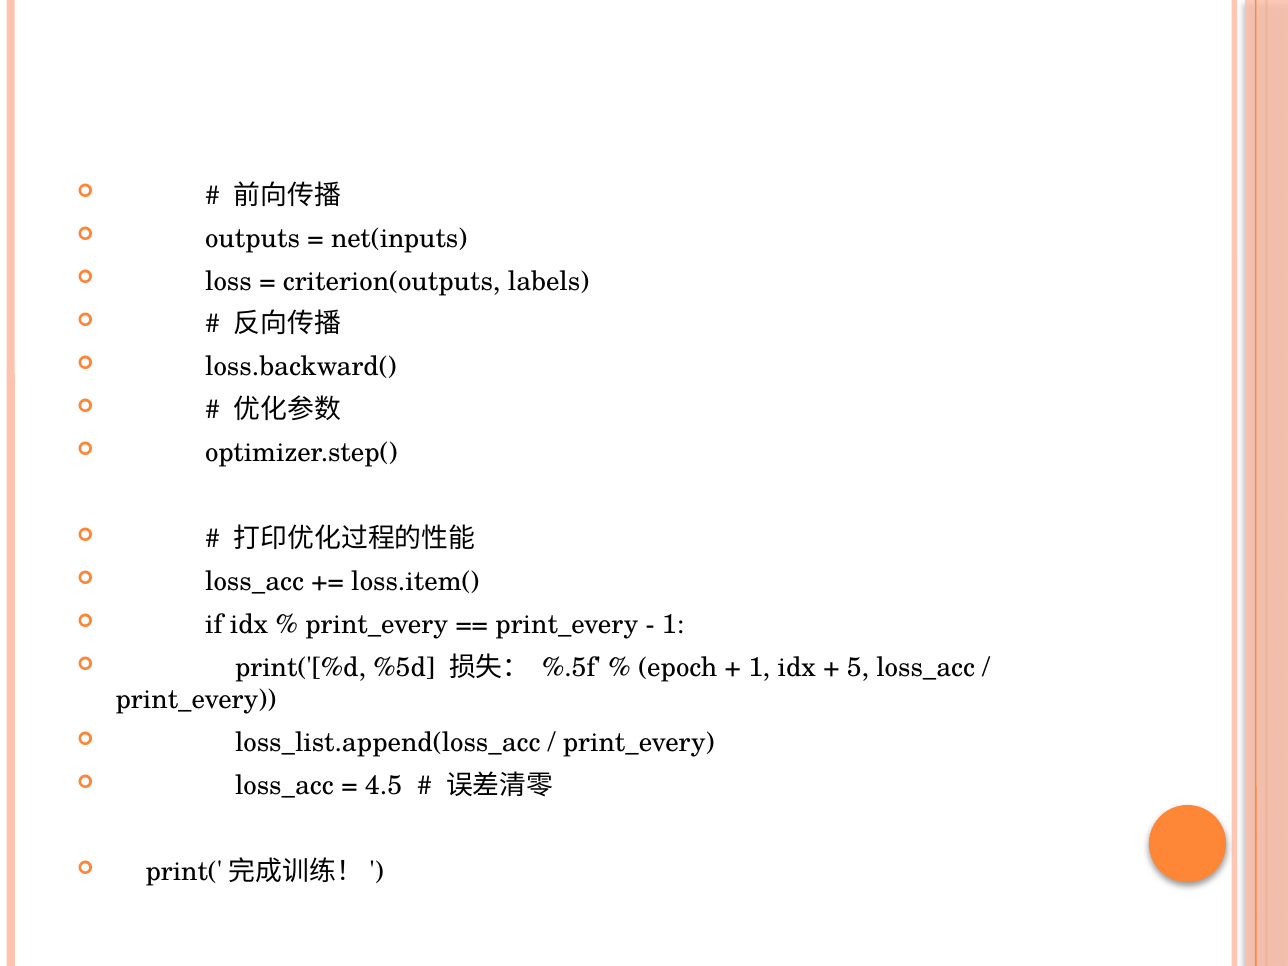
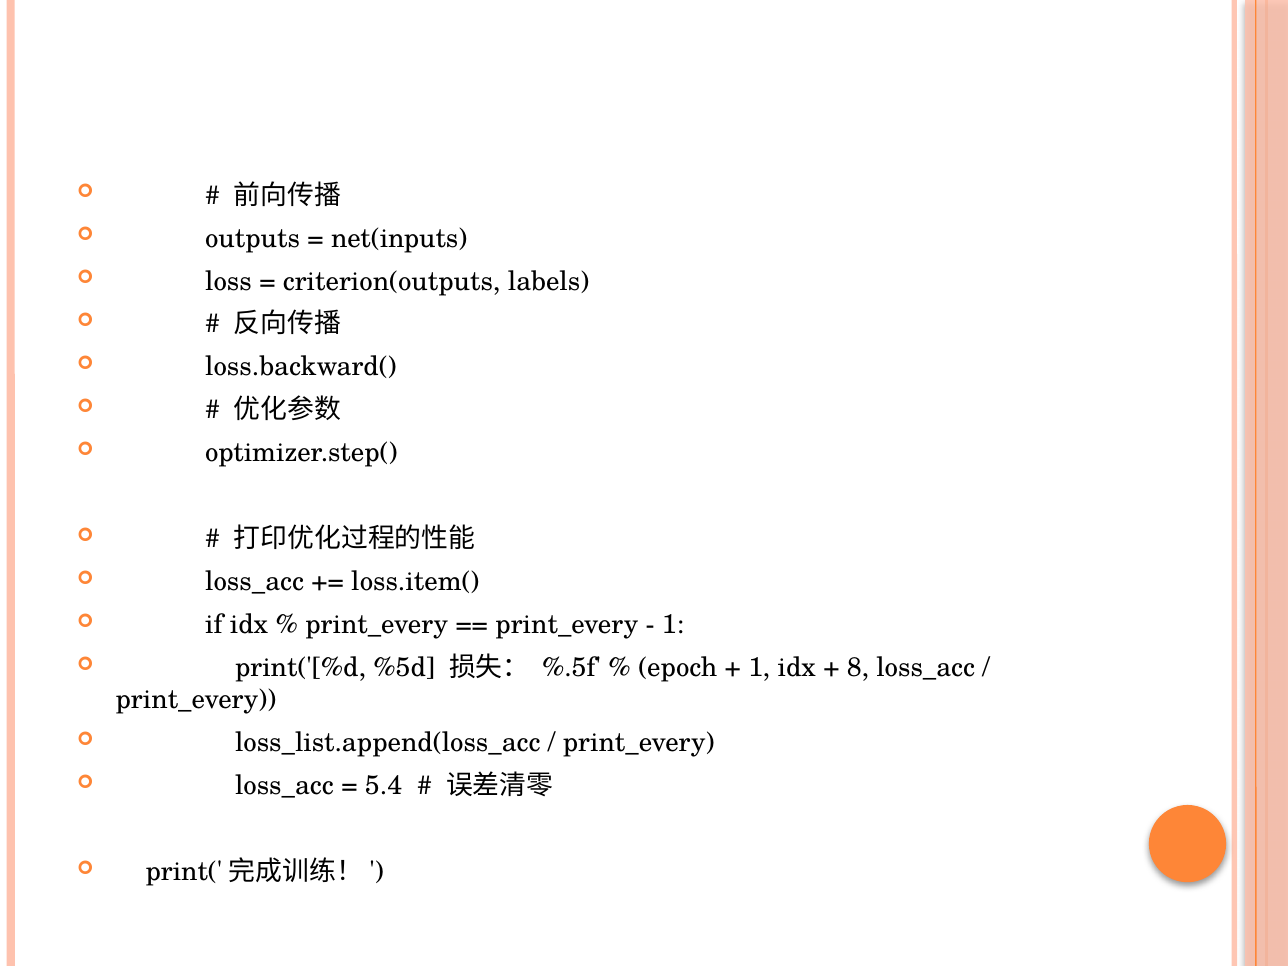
5: 5 -> 8 (858, 668)
4.5: 4.5 -> 5.4 (383, 786)
